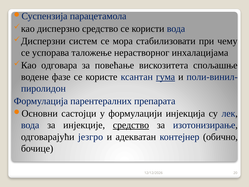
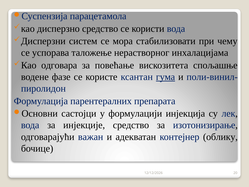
средство underline: present -> none (131, 125)
језгро: језгро -> важан (91, 137)
обично: обично -> облику (220, 137)
